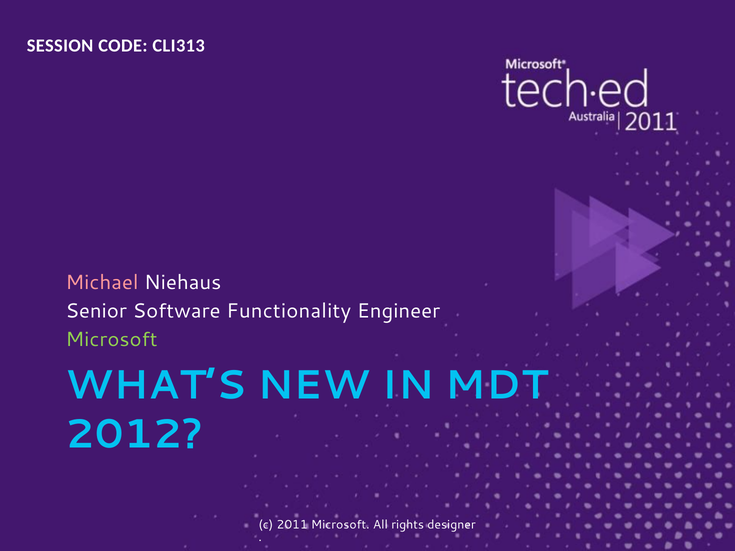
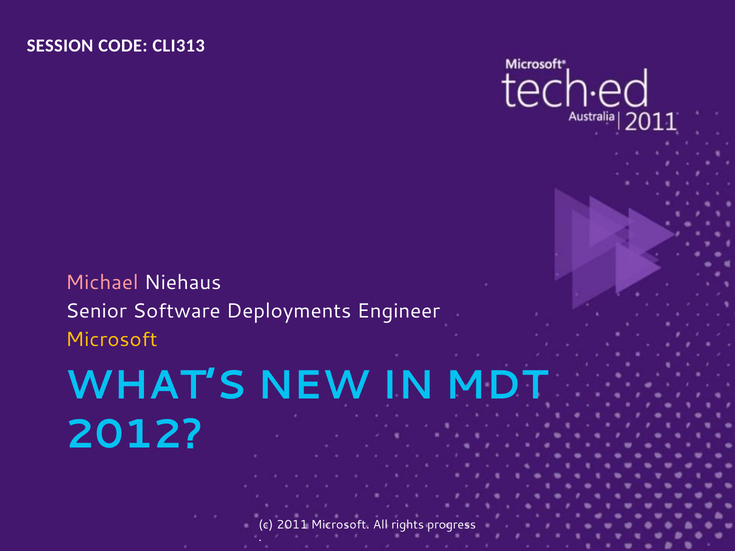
Functionality: Functionality -> Deployments (289, 311)
Microsoft colour: light green -> yellow (111, 340)
designer: designer -> progress (452, 525)
